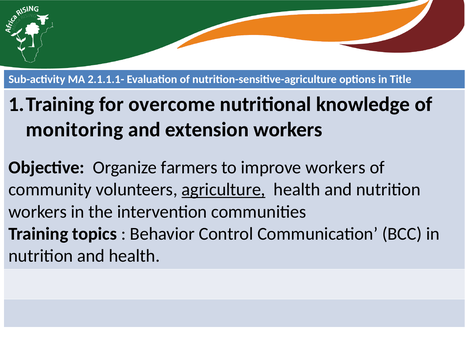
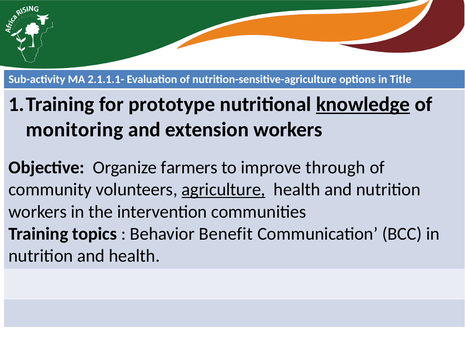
overcome: overcome -> prototype (172, 104)
knowledge underline: none -> present (363, 104)
improve workers: workers -> through (335, 167)
Control: Control -> Benefit (226, 234)
